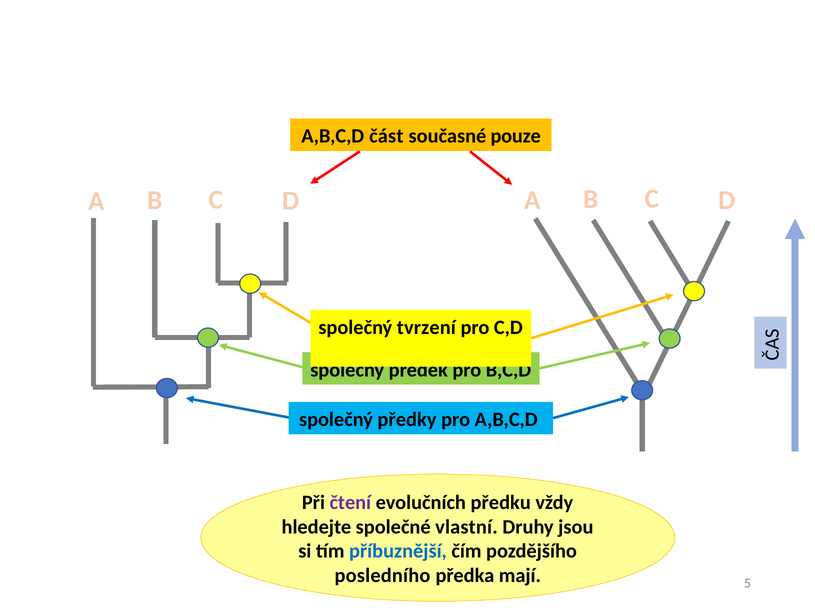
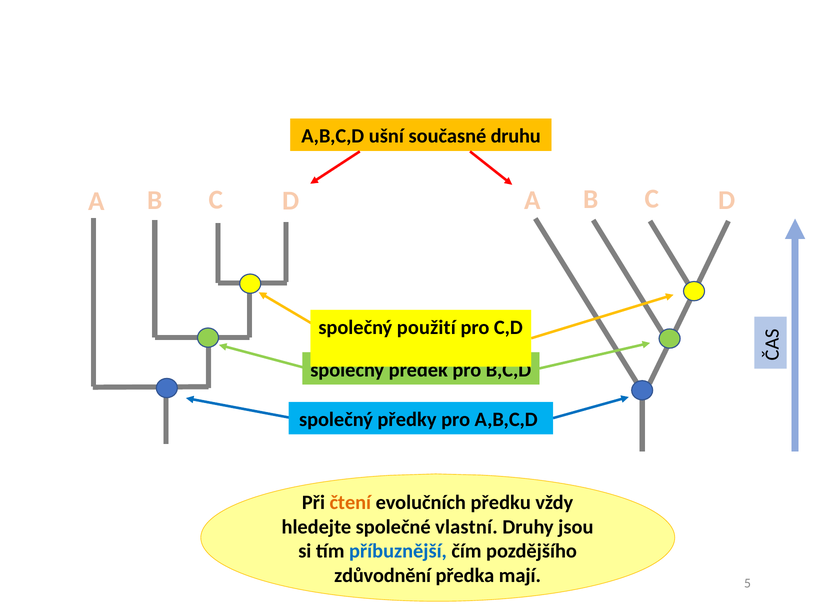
část: část -> ušní (386, 136)
pouze: pouze -> druhu (516, 136)
tvrzení: tvrzení -> použití (426, 328)
čtení colour: purple -> orange (350, 503)
posledního: posledního -> zdůvodnění (383, 576)
